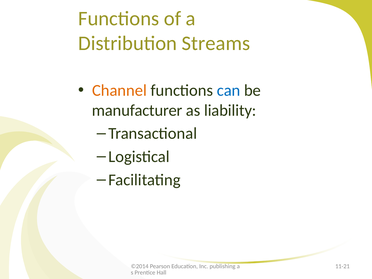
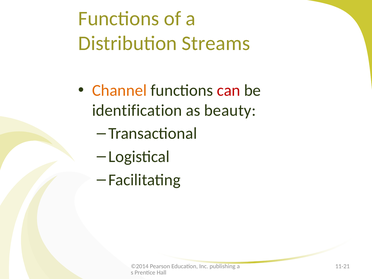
can colour: blue -> red (229, 90)
manufacturer: manufacturer -> identification (137, 110)
liability: liability -> beauty (230, 110)
